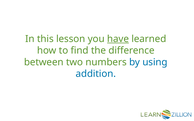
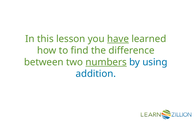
numbers underline: none -> present (106, 62)
